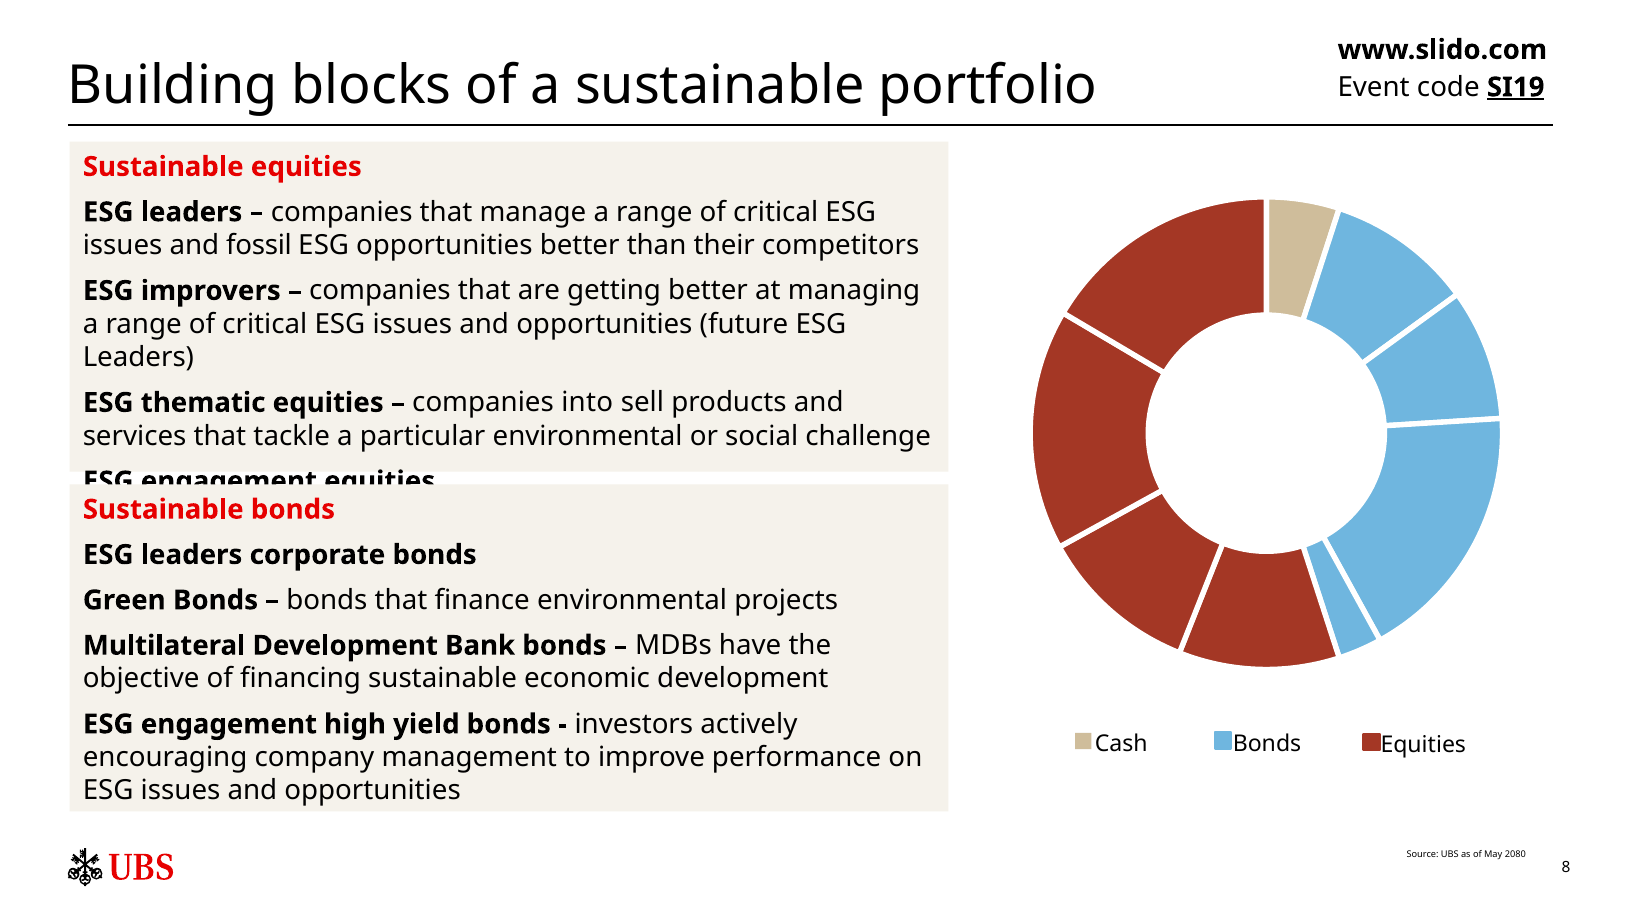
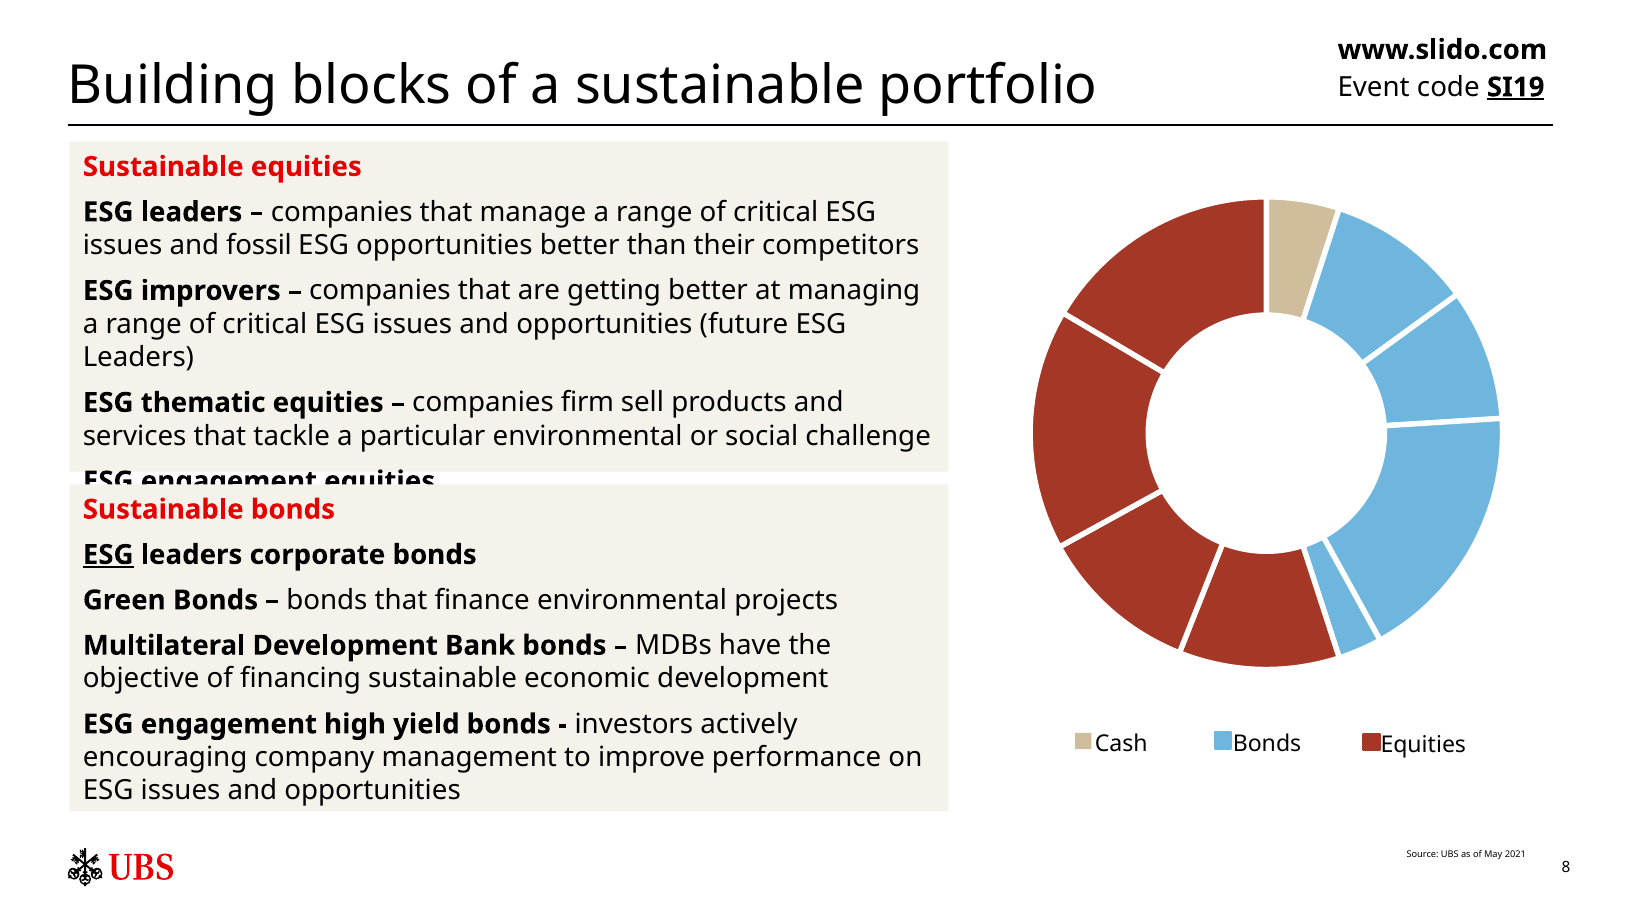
into: into -> firm (588, 402)
ESG underline: none -> present (108, 555)
2080: 2080 -> 2021 (1515, 854)
